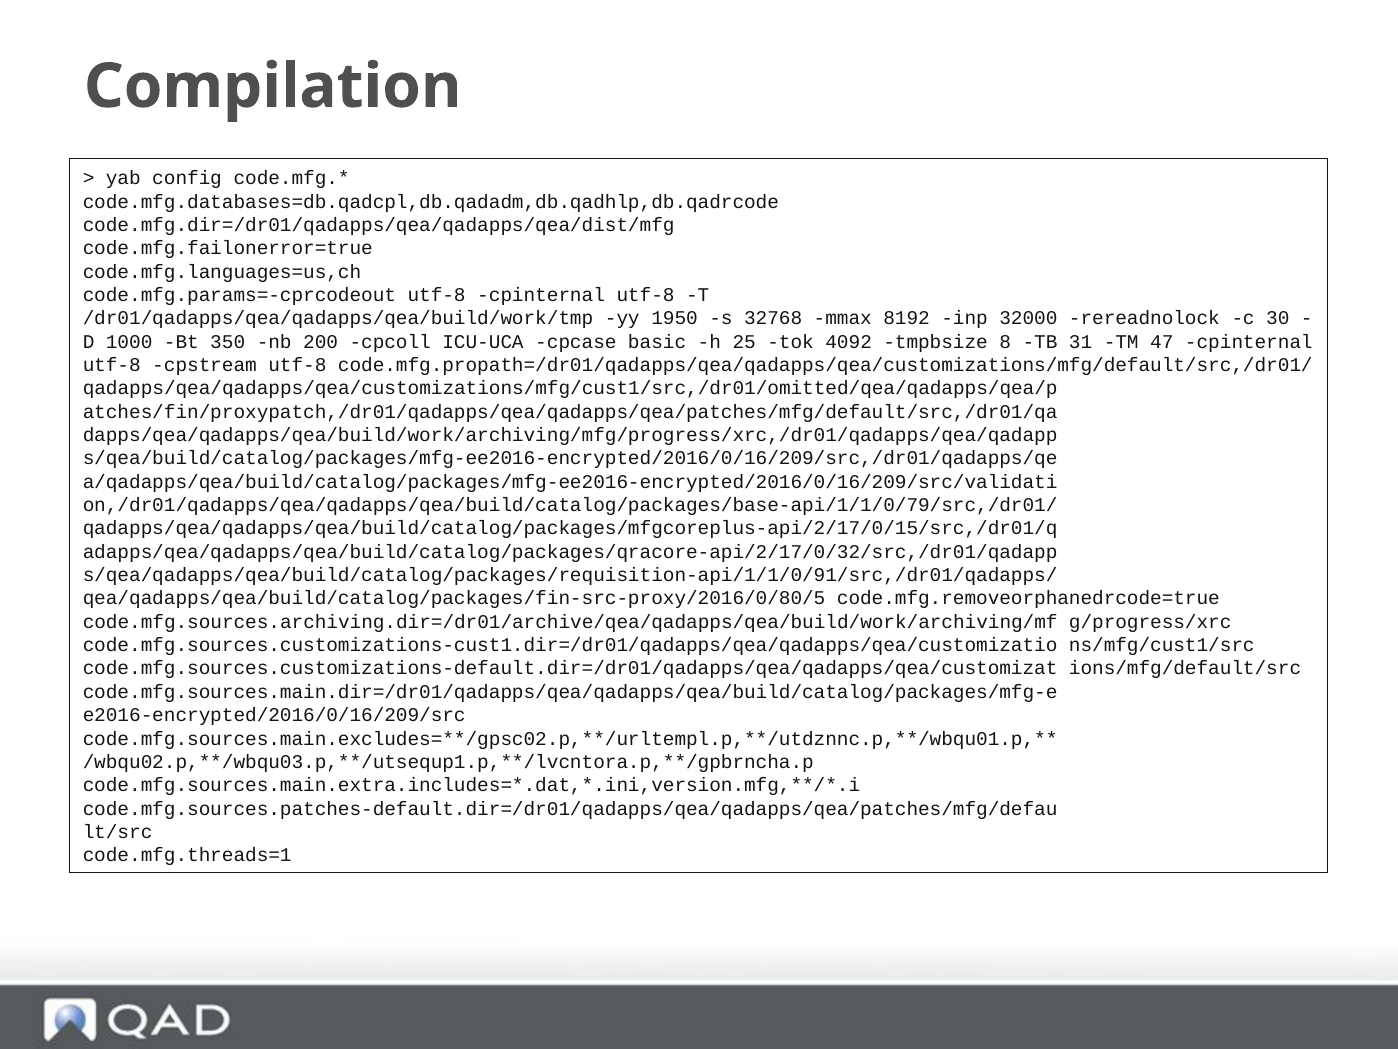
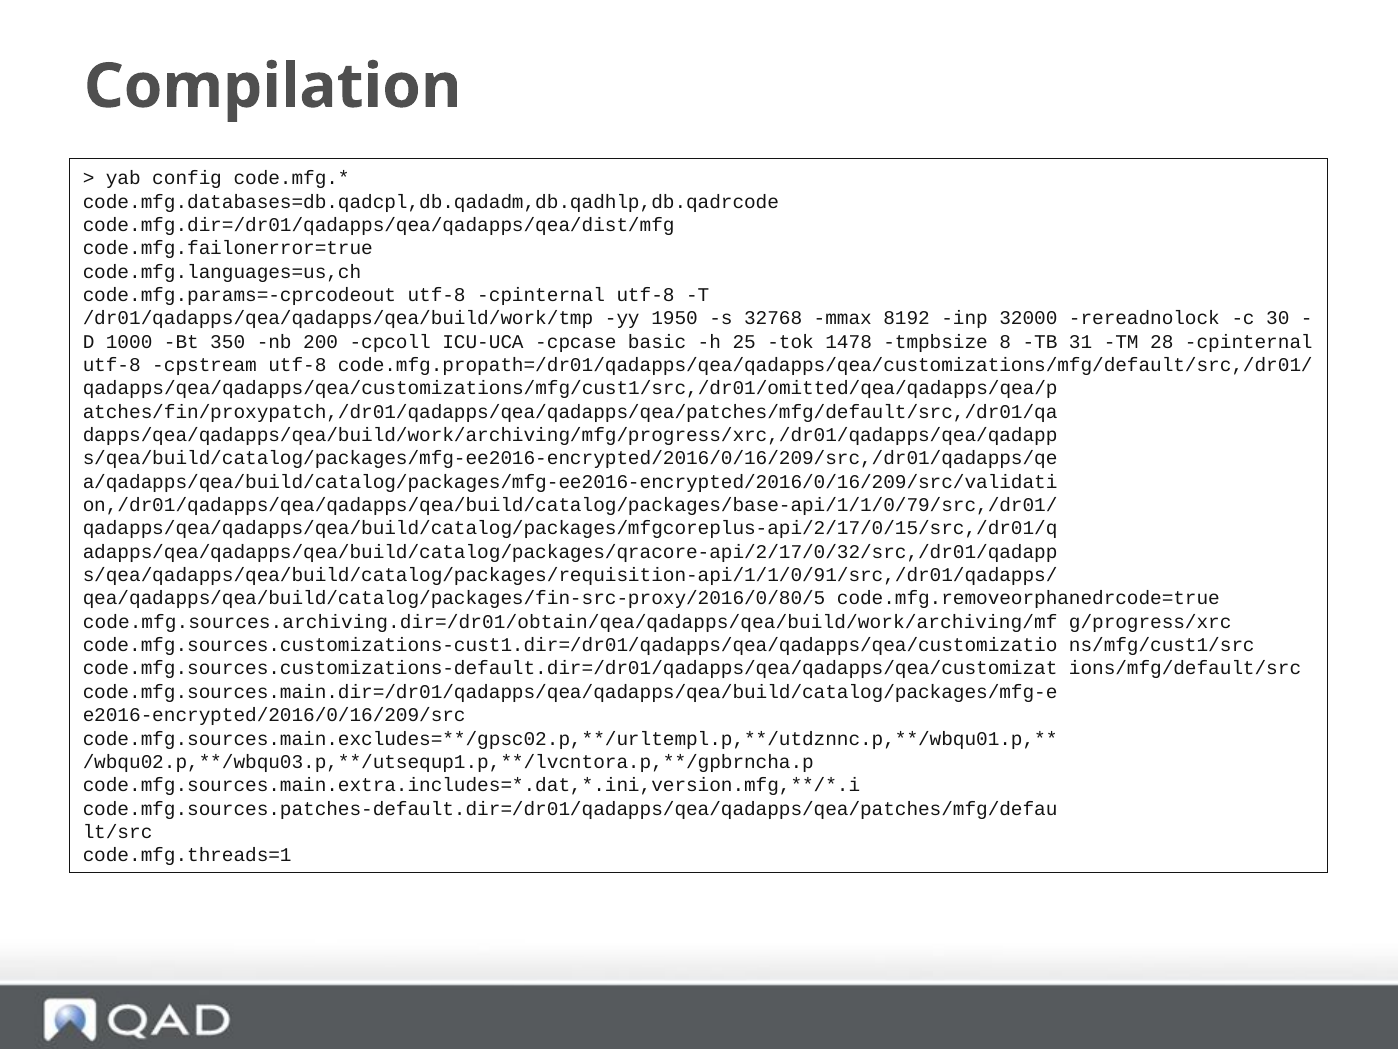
4092: 4092 -> 1478 (849, 342)
47: 47 -> 28 (1162, 342)
code.mfg.sources.archiving.dir=/dr01/archive/qea/qadapps/qea/build/work/archiving/mf: code.mfg.sources.archiving.dir=/dr01/archive/qea/qadapps/qea/build/work/archiving/mf -> code.mfg.sources.archiving.dir=/dr01/obtain/qea/qadapps/qea/build/work/archiving/mf (570, 622)
